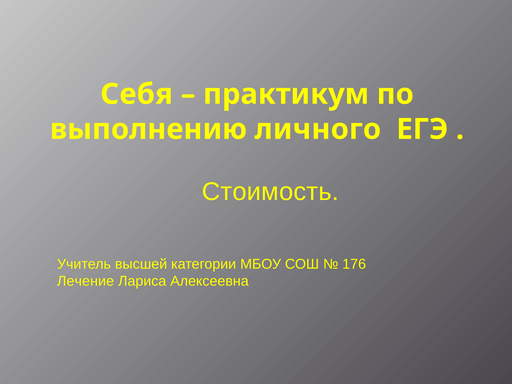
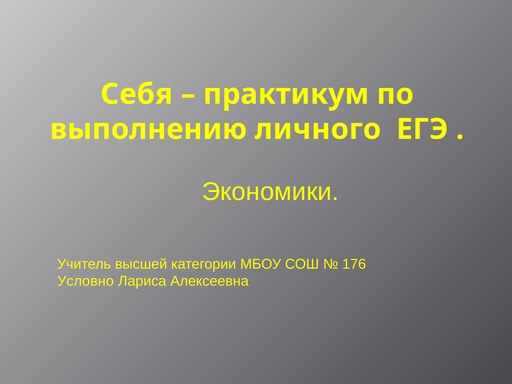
Стоимость: Стоимость -> Экономики (270, 192)
Лечение: Лечение -> Условно (86, 281)
